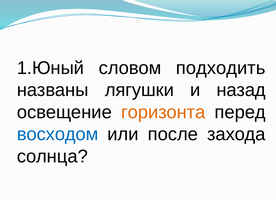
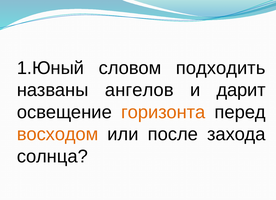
лягушки: лягушки -> ангелов (139, 90)
назад: назад -> дарит (241, 90)
восходом colour: blue -> orange (58, 134)
